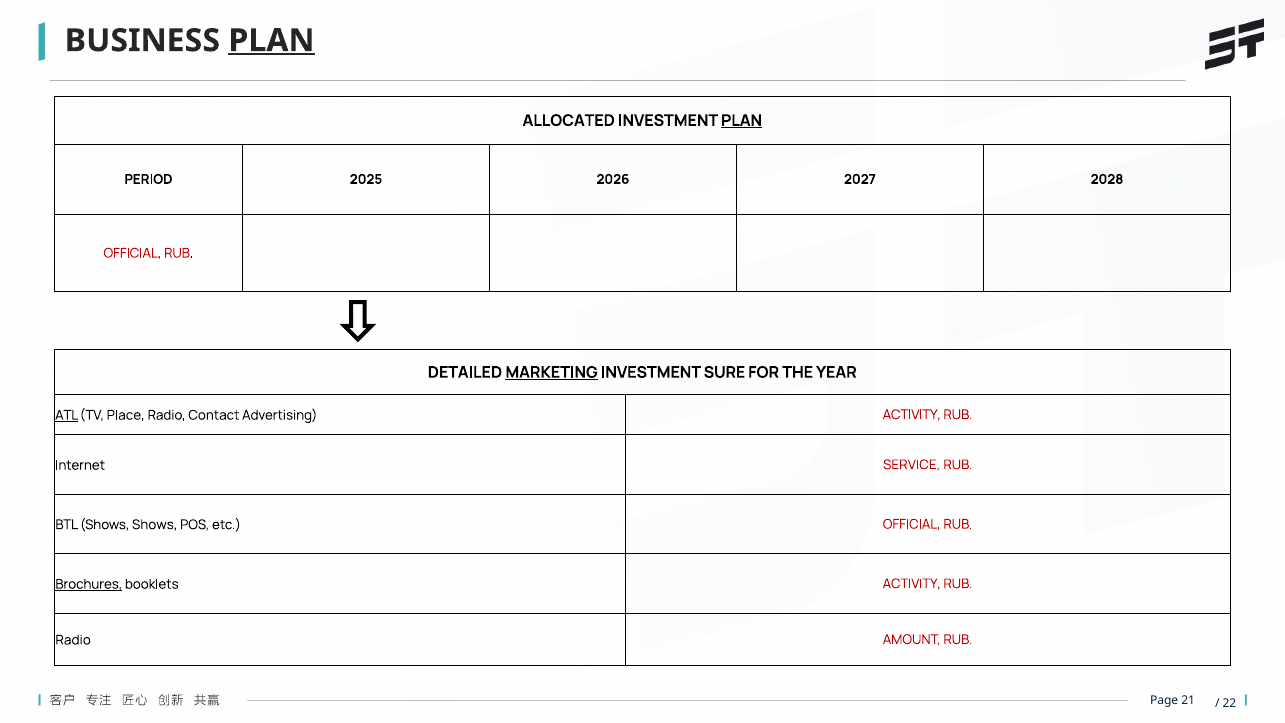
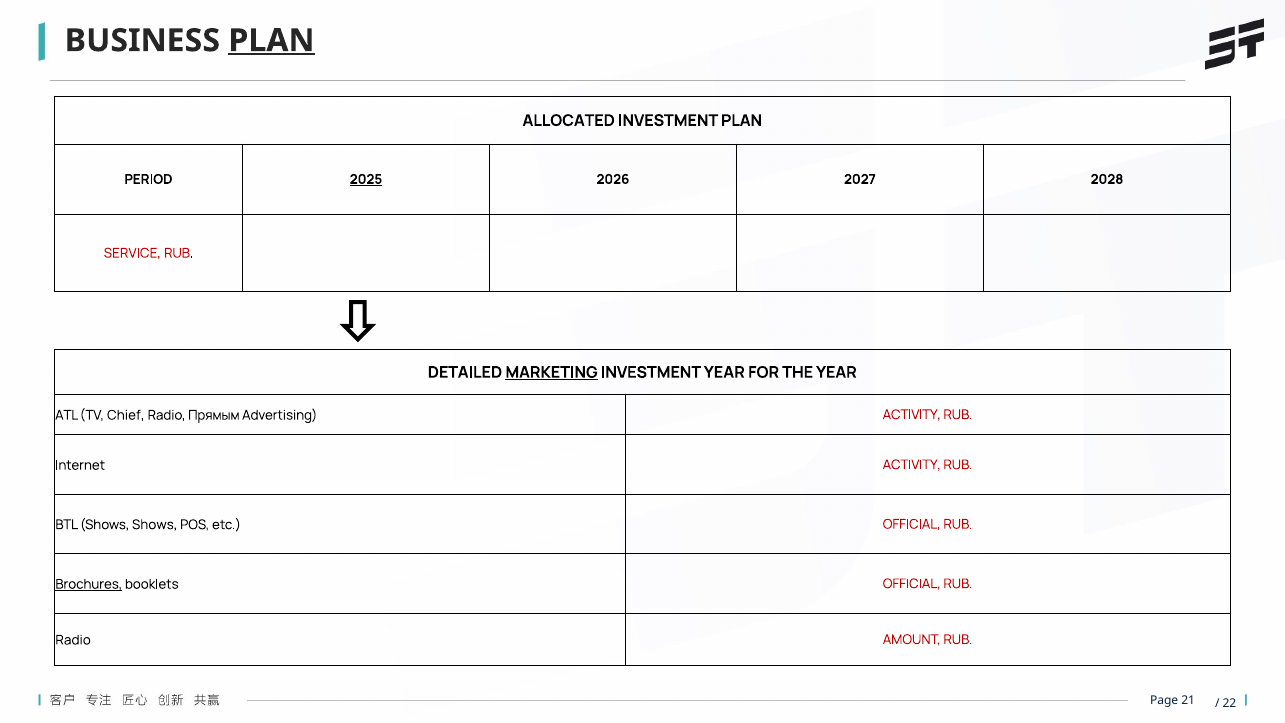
PLAN underline: present -> none (742, 121)
2025 underline: none -> present (366, 179)
OFFICIAL: OFFICIAL -> SERVICE (132, 253)
INVESTMENT SURE: SURE -> YEAR (724, 372)
ATL underline: present -> none (67, 415)
Place: Place -> Chief (126, 415)
Сontact: Сontact -> Прямым (214, 415)
Internet SERVICE: SERVICE -> ACTIVITY (912, 465)
booklets ACTIVITY: ACTIVITY -> OFFICIAL (912, 584)
